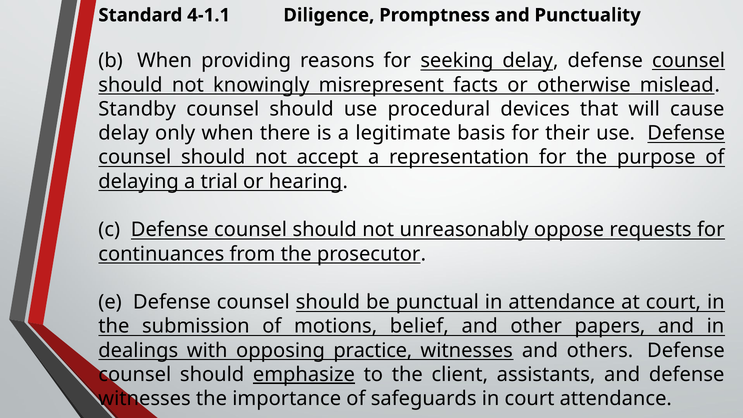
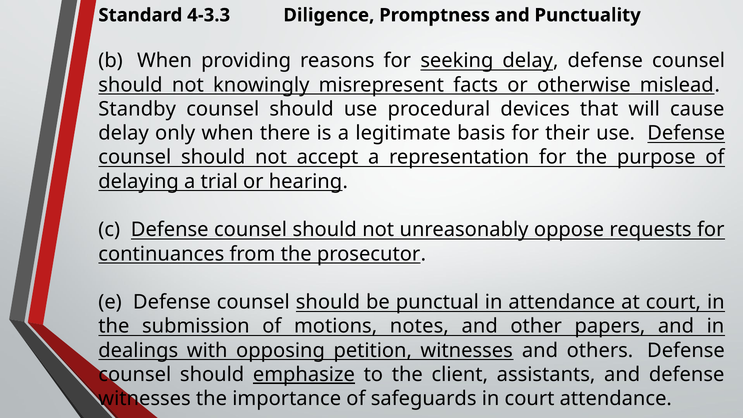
4-1.1: 4-1.1 -> 4-3.3 (209, 15)
counsel underline: present -> none (688, 61)
belief: belief -> notes (419, 326)
practice: practice -> petition (373, 350)
